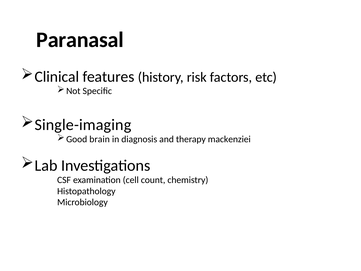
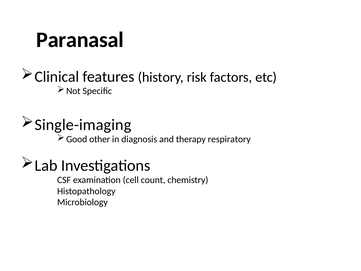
brain: brain -> other (100, 139)
mackenziei: mackenziei -> respiratory (229, 139)
